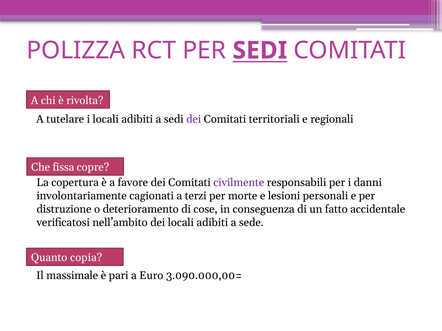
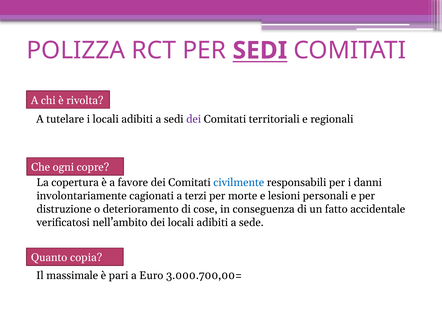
fissa: fissa -> ogni (63, 167)
civilmente colour: purple -> blue (239, 183)
3.090.000,00=: 3.090.000,00= -> 3.000.700,00= (204, 276)
